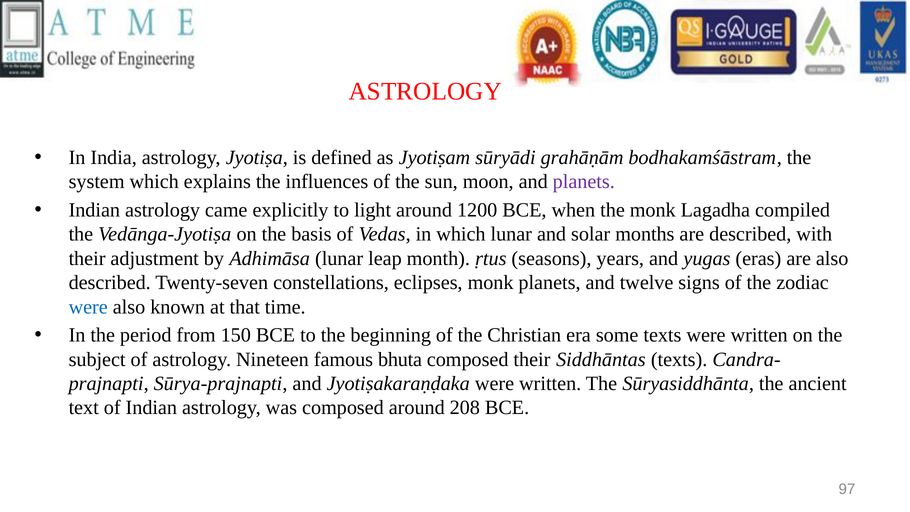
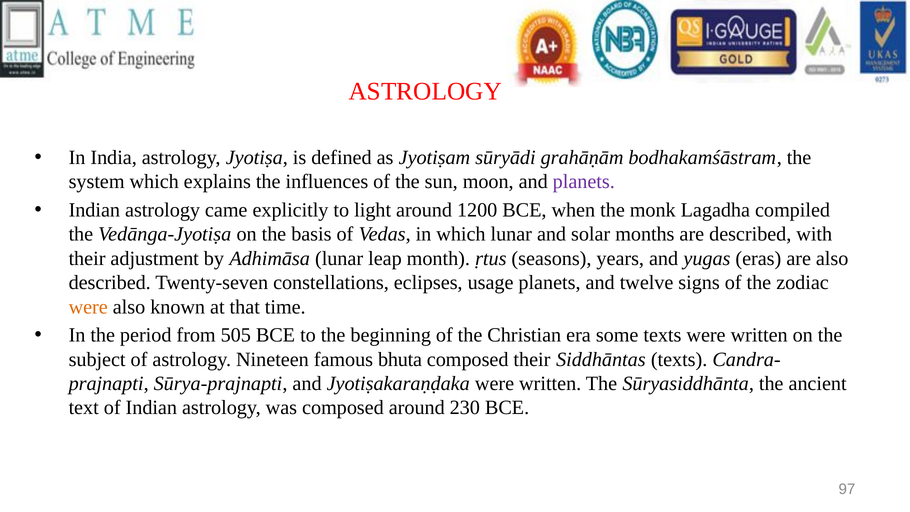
eclipses monk: monk -> usage (491, 283)
were colour: blue -> orange (88, 307)
150: 150 -> 505 (236, 335)
208: 208 -> 230 (465, 408)
